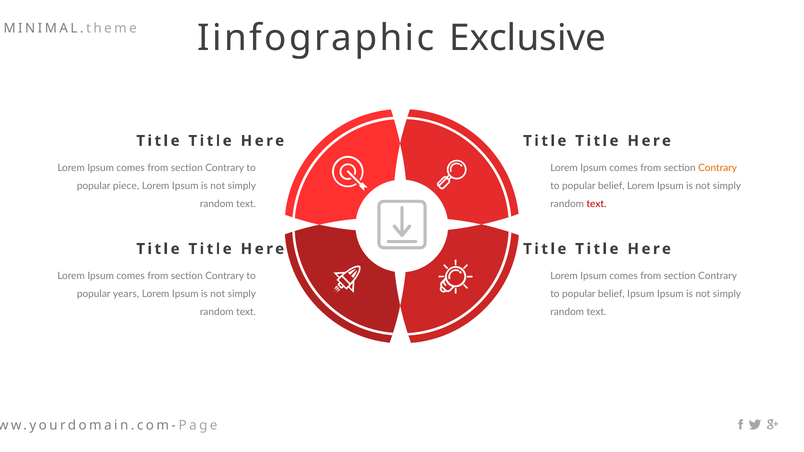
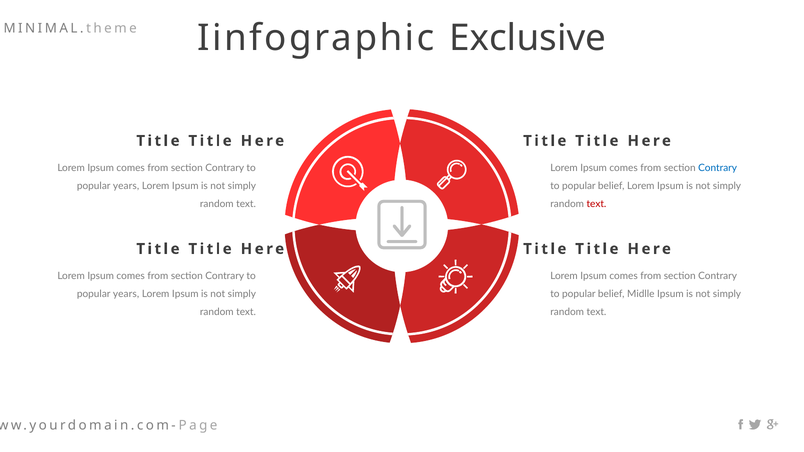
Contrary colour: orange -> blue (718, 168)
piece: piece -> years (126, 186)
belief Ipsum: Ipsum -> Midlle (641, 294)
